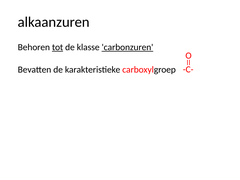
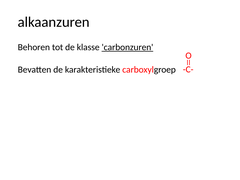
tot underline: present -> none (58, 47)
